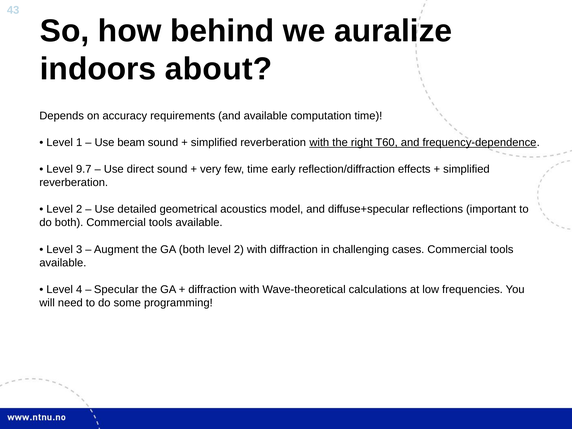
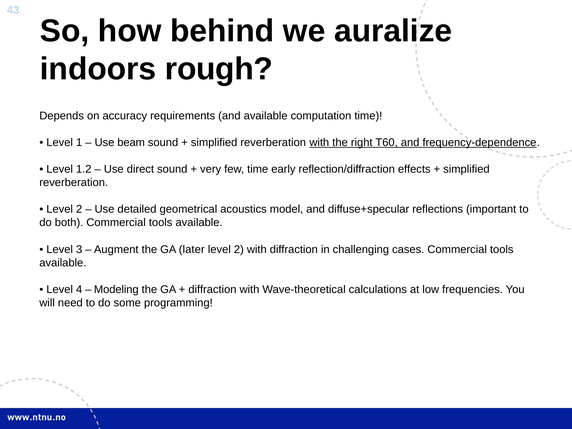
about: about -> rough (219, 69)
9.7: 9.7 -> 1.2 (84, 169)
GA both: both -> later (192, 249)
Specular: Specular -> Modeling (116, 289)
